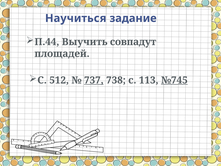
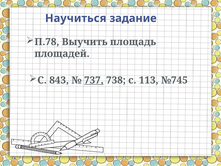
П.44: П.44 -> П.78 (47, 42)
совпадут: совпадут -> площадь (133, 42)
512: 512 -> 843 (59, 80)
№745 underline: present -> none (174, 80)
